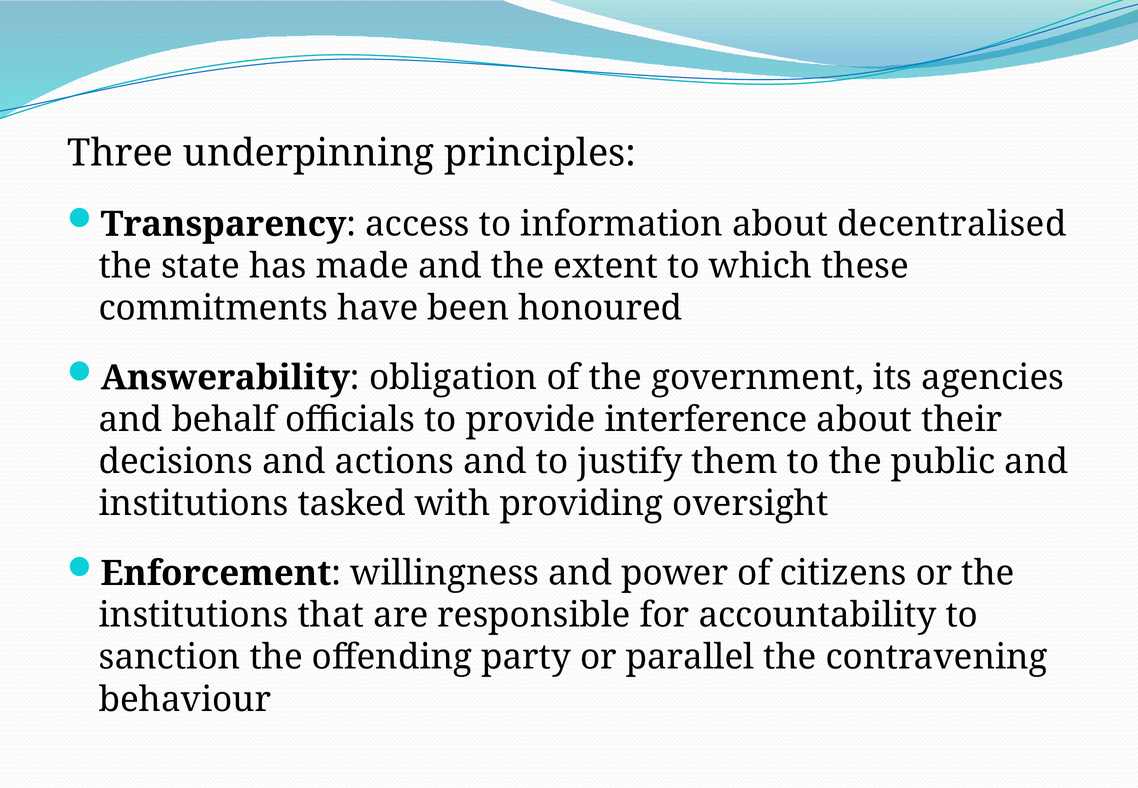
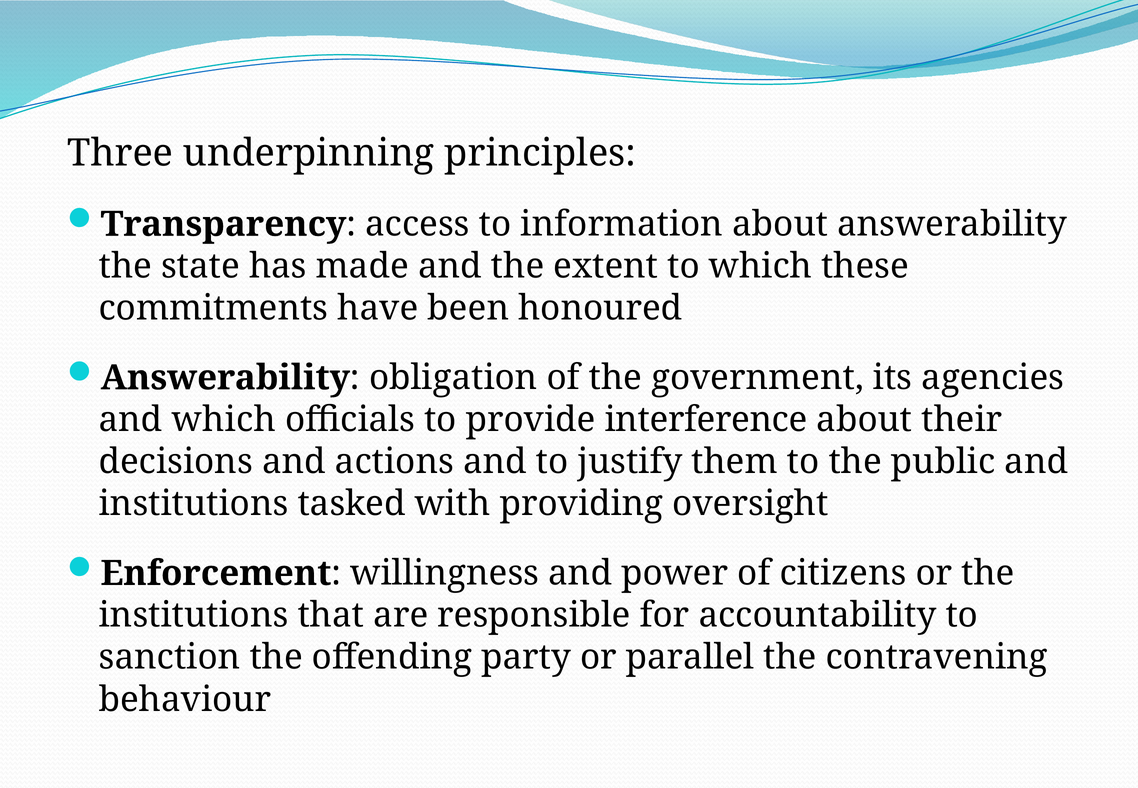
about decentralised: decentralised -> answerability (952, 224)
and behalf: behalf -> which (224, 420)
